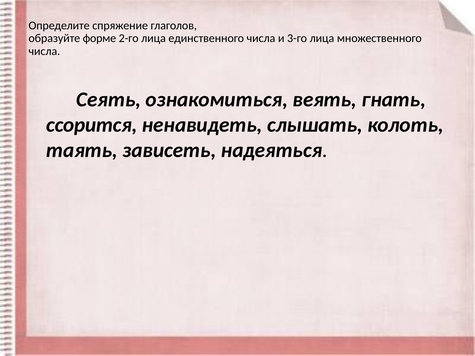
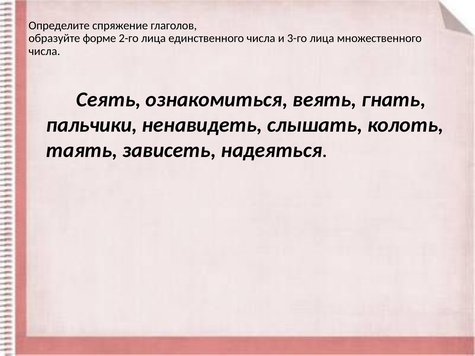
ссорится: ссорится -> пальчики (92, 125)
